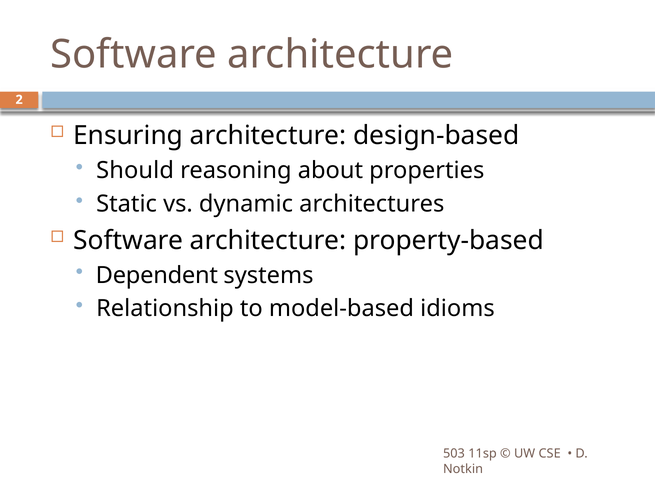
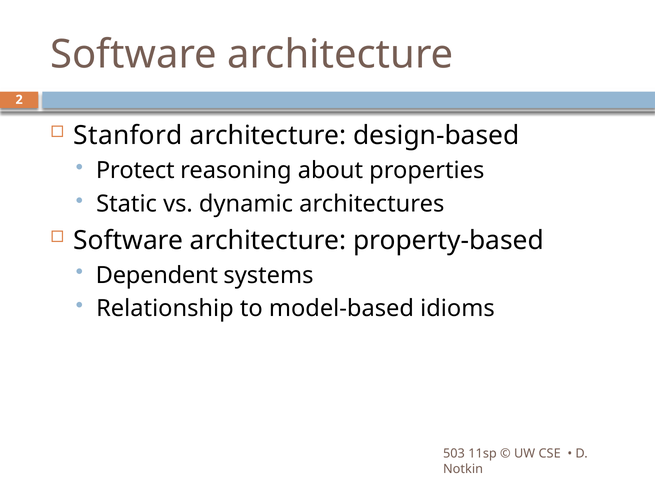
Ensuring: Ensuring -> Stanford (128, 136)
Should: Should -> Protect (135, 170)
